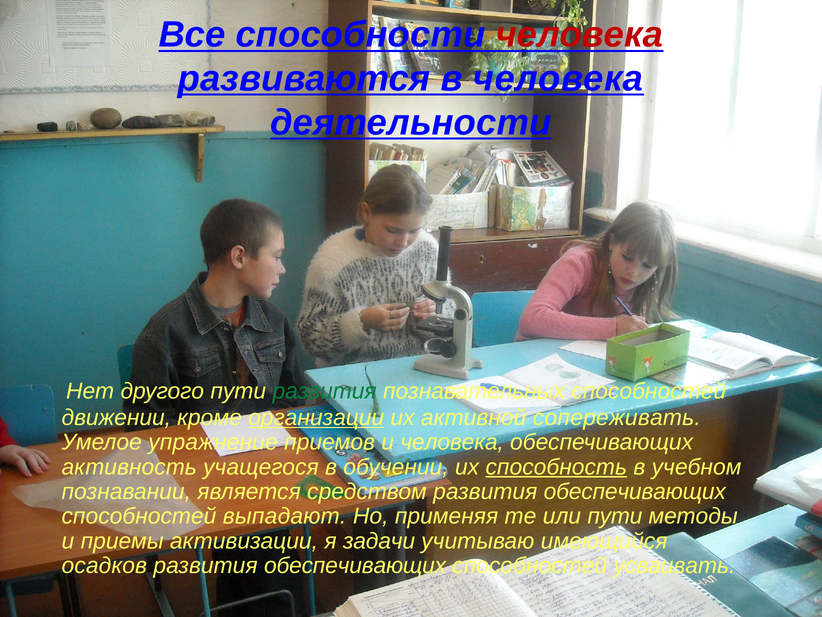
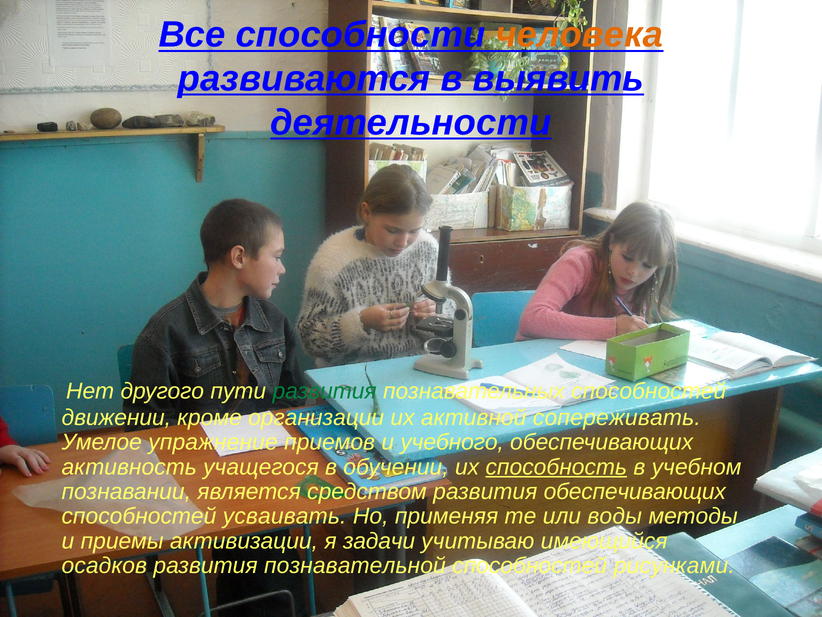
человека colour: red -> orange (579, 35)
в человека: человека -> выявить (558, 79)
организации underline: present -> none (316, 417)
и человека: человека -> учебного (452, 442)
выпадают: выпадают -> усваивать (285, 516)
или пути: пути -> воды (615, 516)
обеспечивающих: обеспечивающих -> познавательной (355, 565)
усваивать: усваивать -> рисунками (674, 565)
